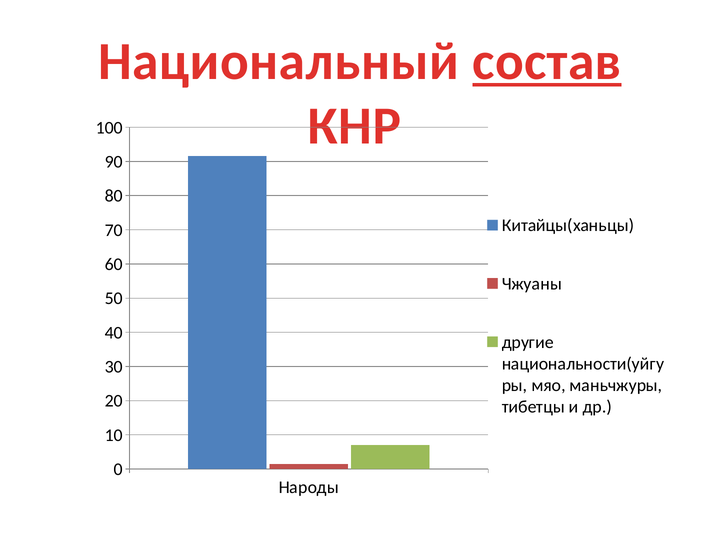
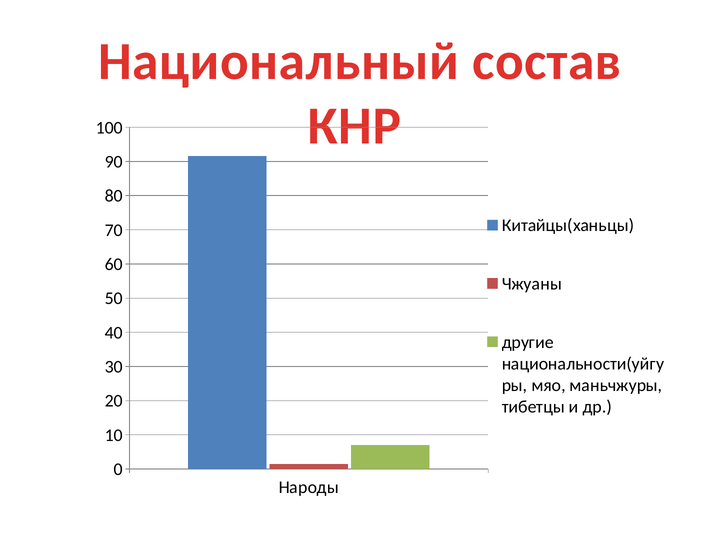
состав underline: present -> none (547, 62)
